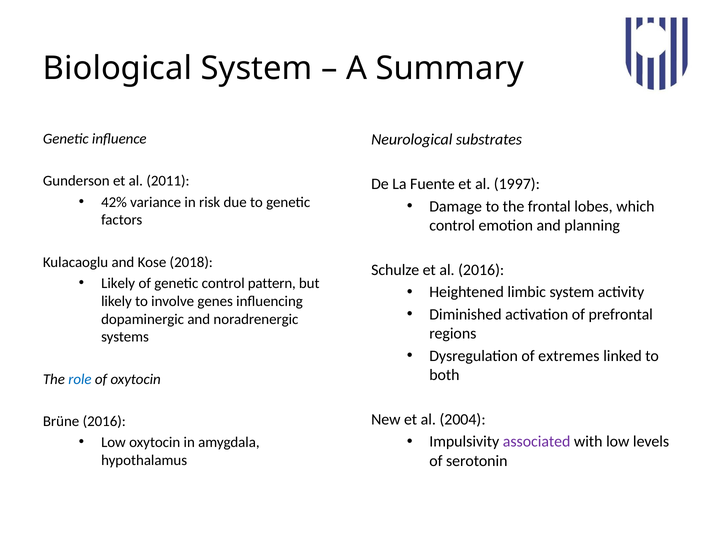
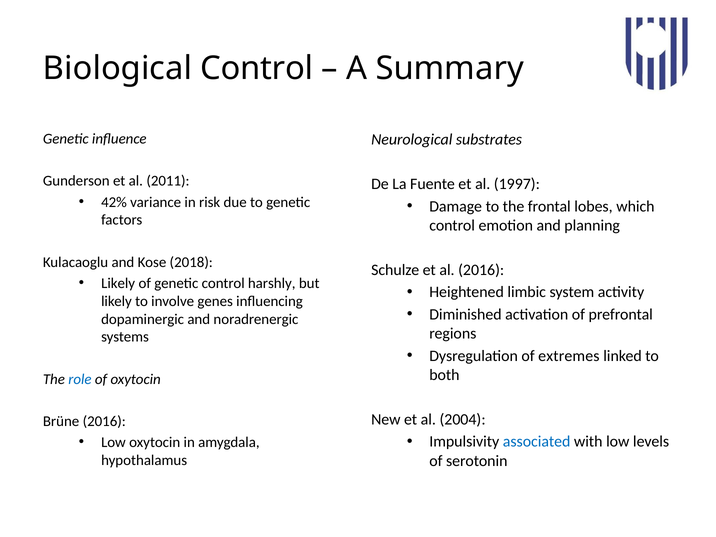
Biological System: System -> Control (257, 69)
pattern: pattern -> harshly (272, 283)
associated colour: purple -> blue (537, 442)
